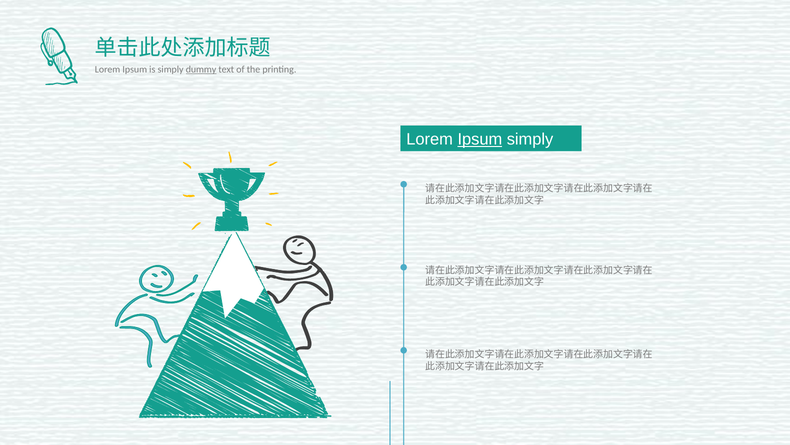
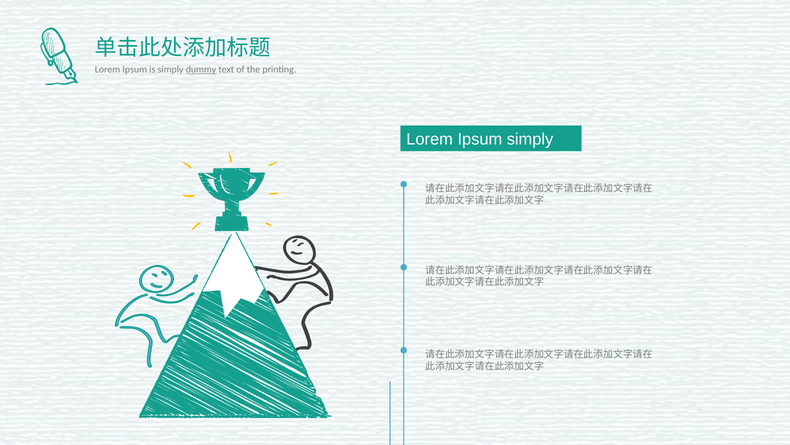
Ipsum underline: present -> none (480, 139)
